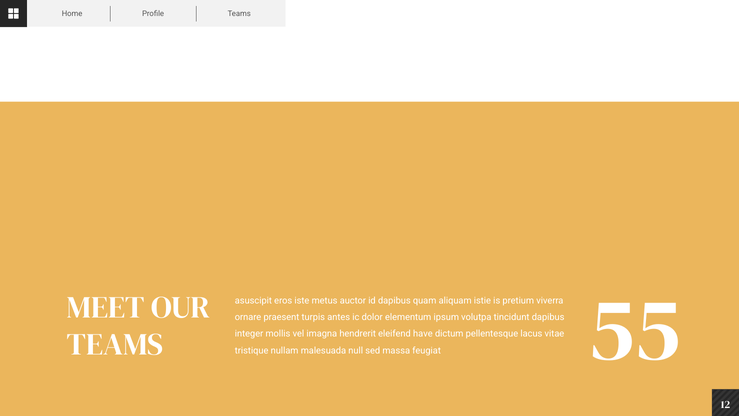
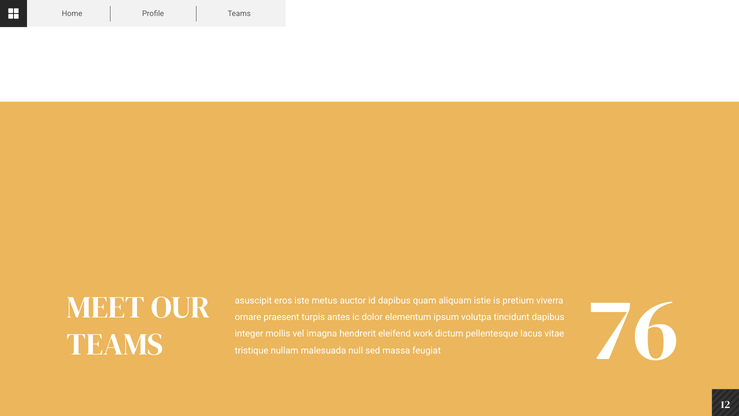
have: have -> work (423, 334)
55: 55 -> 76 (634, 330)
